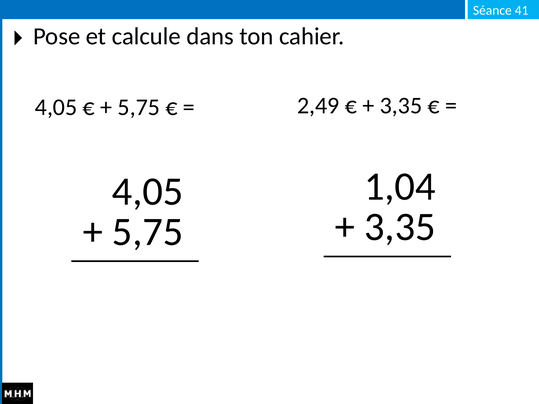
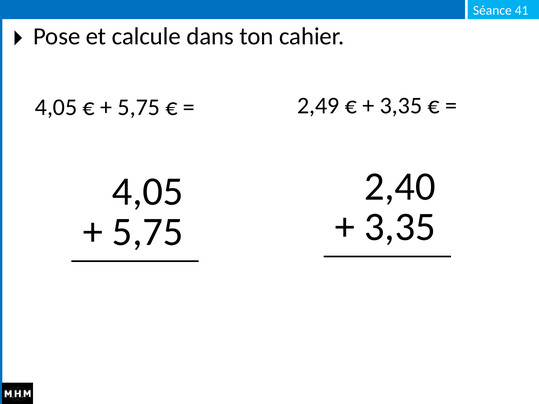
1,04: 1,04 -> 2,40 (400, 187)
